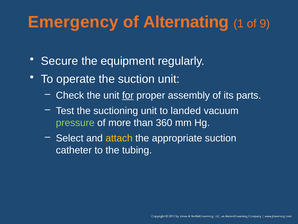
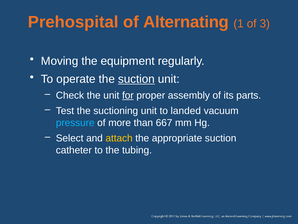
Emergency: Emergency -> Prehospital (73, 22)
9: 9 -> 3 (265, 24)
Secure: Secure -> Moving (60, 61)
suction underline: none -> present (136, 79)
pressure colour: light green -> light blue (75, 122)
360: 360 -> 667 (164, 122)
